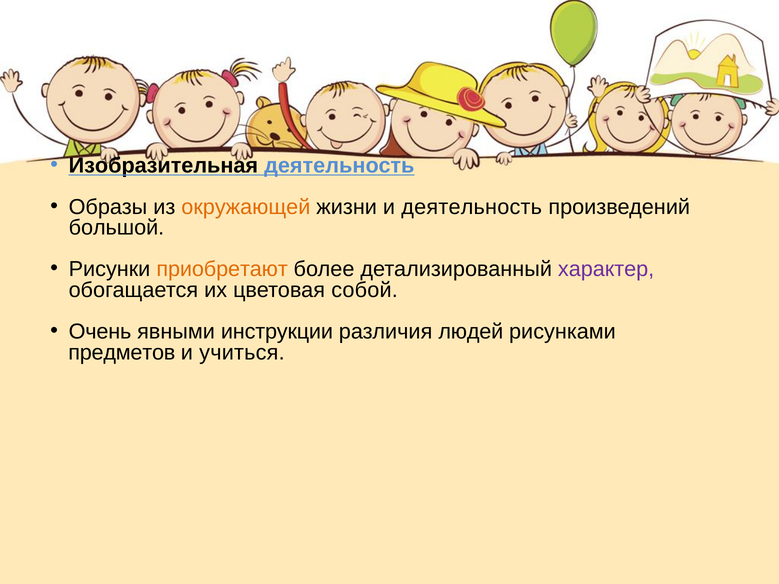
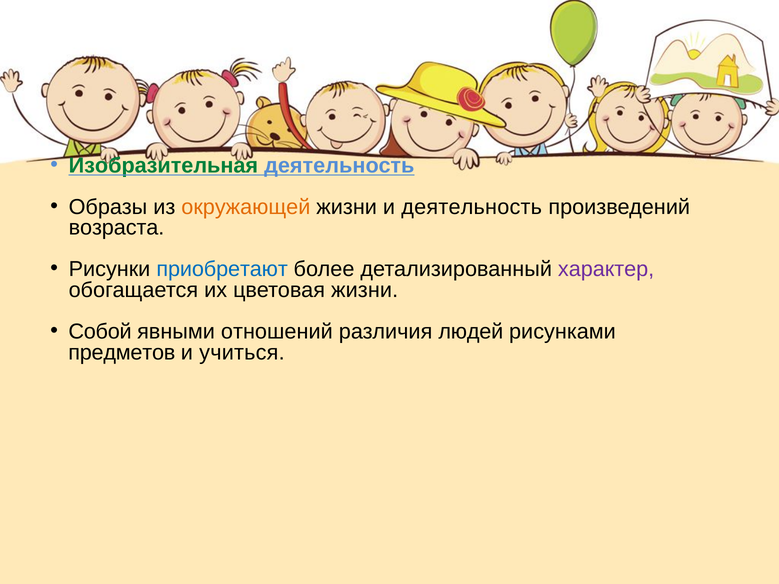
Изобразительная colour: black -> green (163, 165)
большой: большой -> возраста (116, 228)
приобретают colour: orange -> blue (222, 269)
цветовая собой: собой -> жизни (365, 290)
Очень: Очень -> Собой (100, 332)
инструкции: инструкции -> отношений (277, 332)
